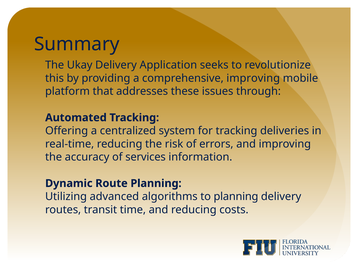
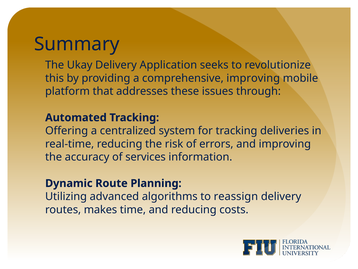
to planning: planning -> reassign (236, 196)
transit: transit -> makes (100, 209)
